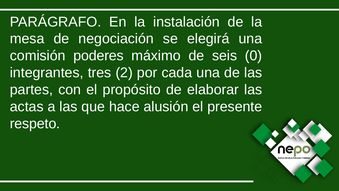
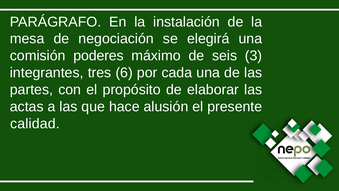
0: 0 -> 3 (254, 56)
2: 2 -> 6 (124, 73)
respeto: respeto -> calidad (35, 123)
